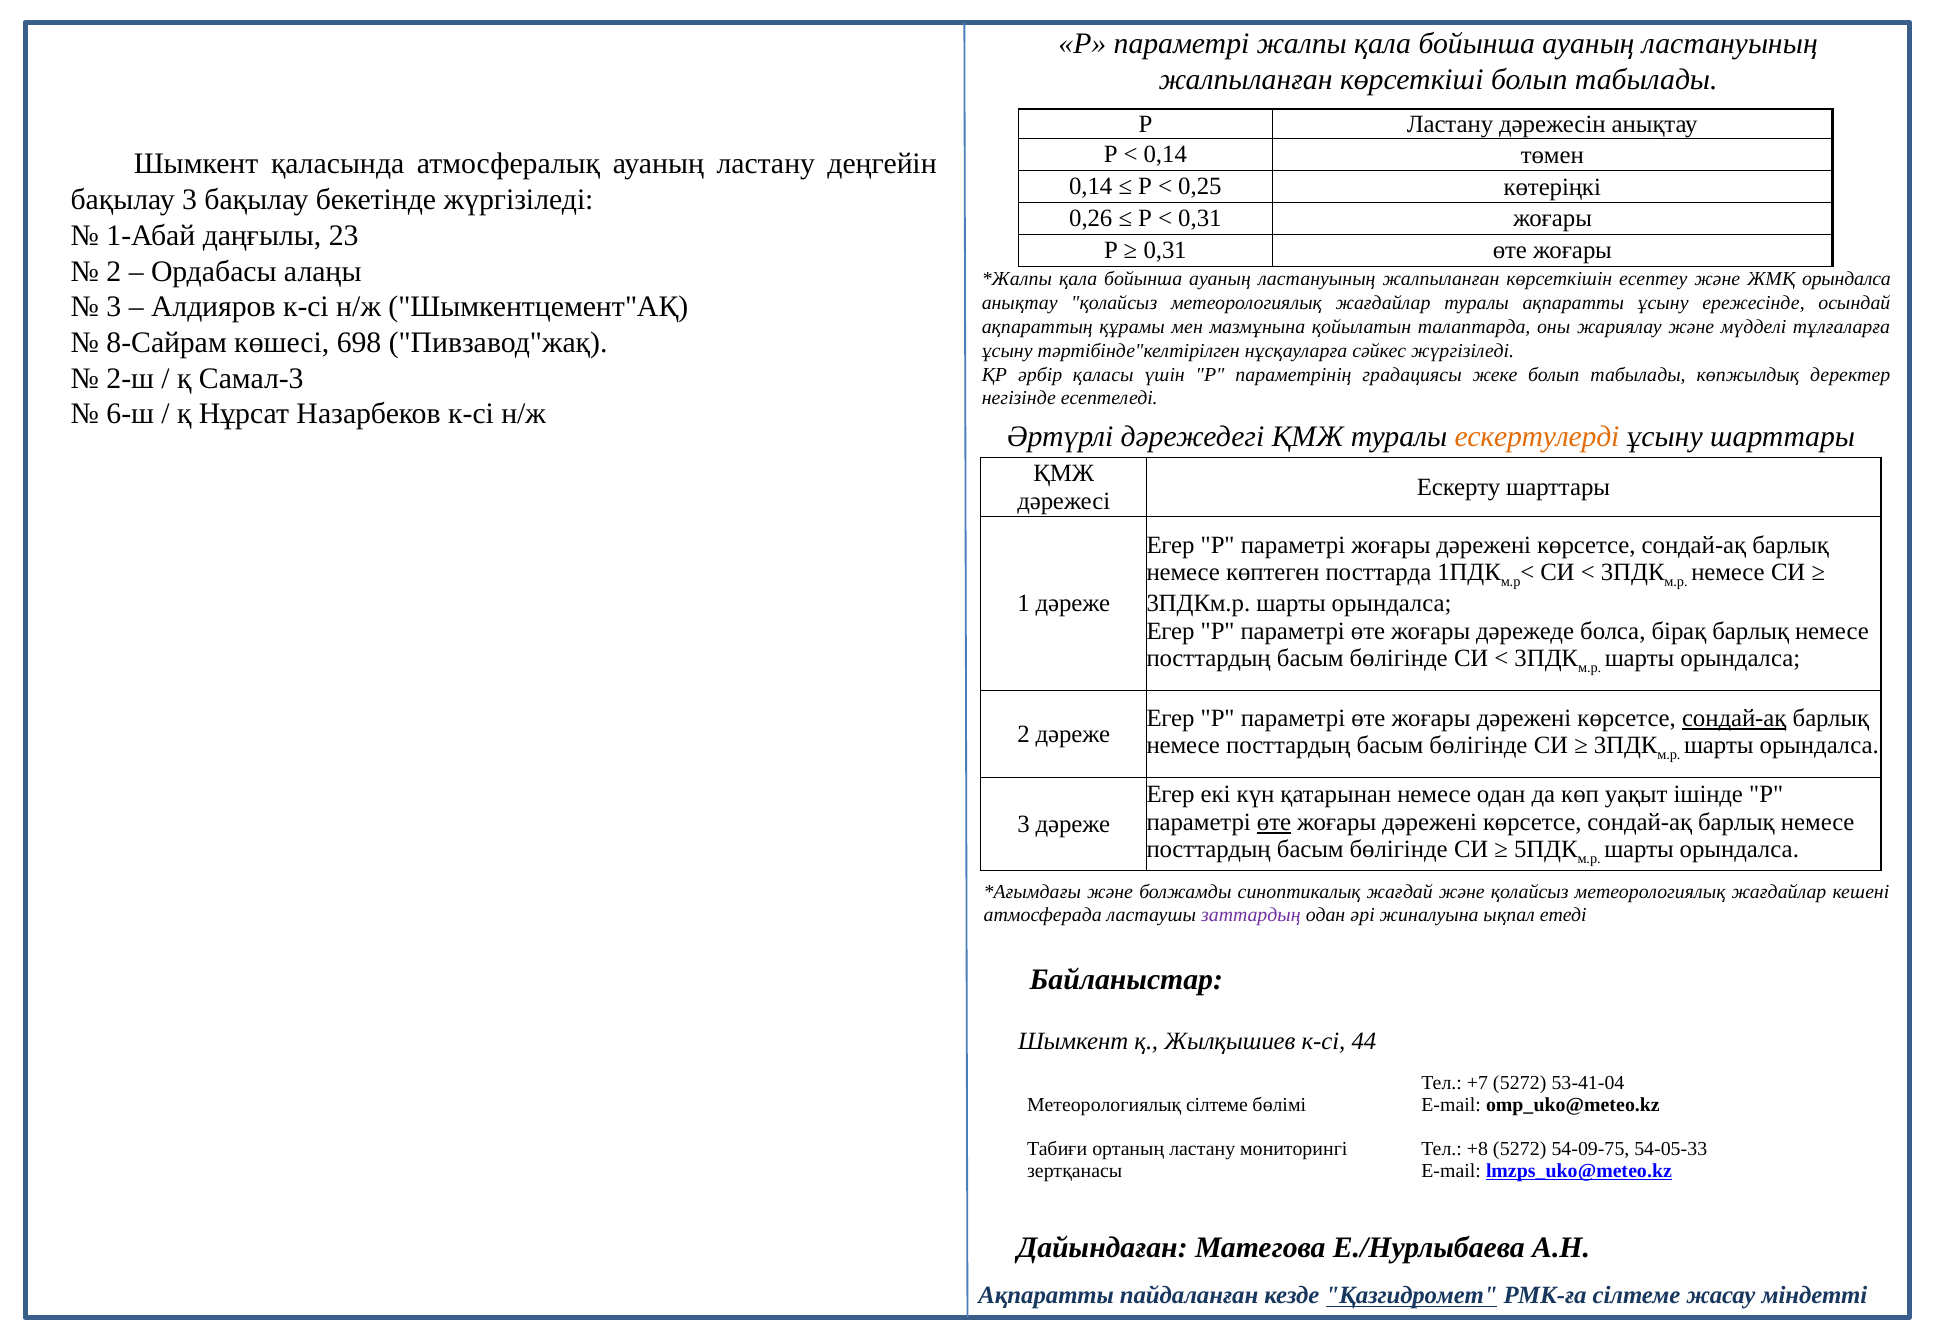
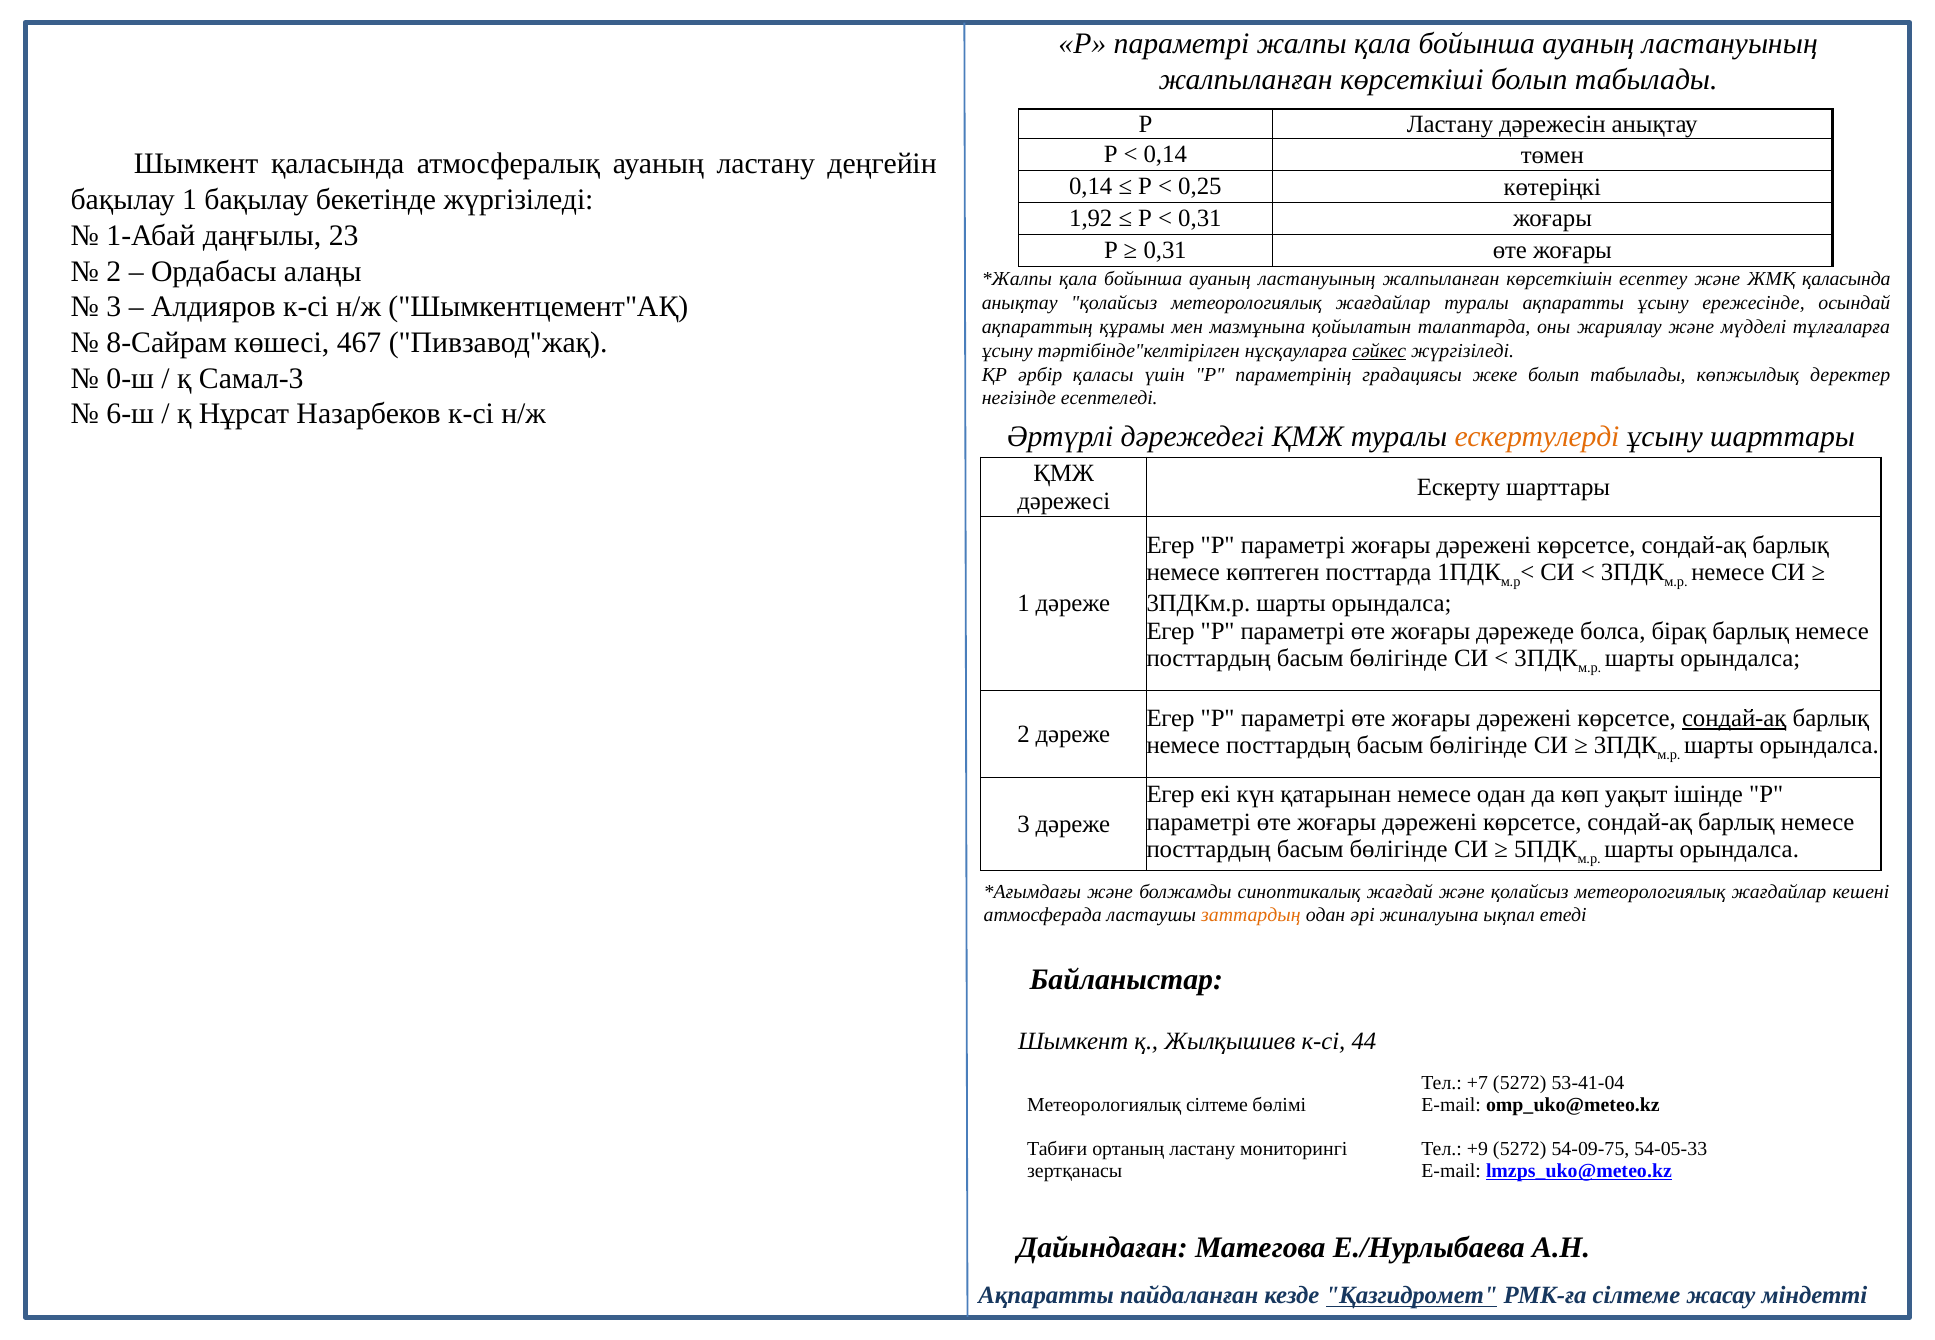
бақылау 3: 3 -> 1 (190, 200)
0,26: 0,26 -> 1,92 (1091, 218)
ЖМҚ орындалса: орындалса -> қаласында (1846, 279)
698: 698 -> 467 (359, 343)
сәйкес underline: none -> present (1379, 351)
2-ш: 2-ш -> 0-ш (130, 378)
өте underline: present -> none (1274, 822)
заттардың colour: purple -> orange (1251, 915)
+8: +8 -> +9 (1477, 1148)
